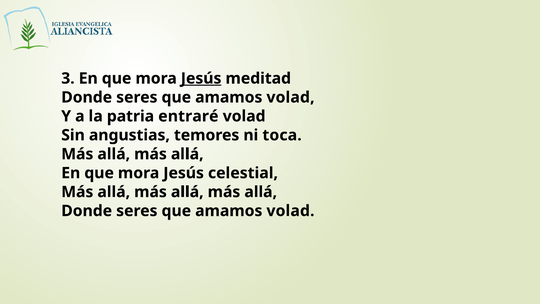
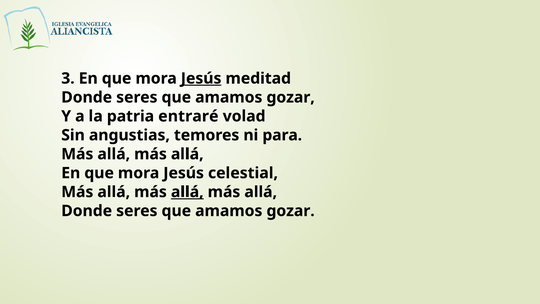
volad: volad -> gozar (291, 97)
toca: toca -> para (282, 135)
allá underline: none -> present (187, 192)
volad: volad -> gozar (291, 211)
